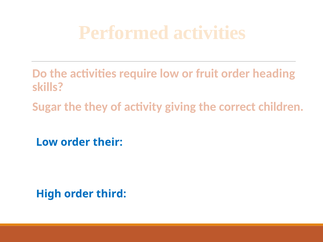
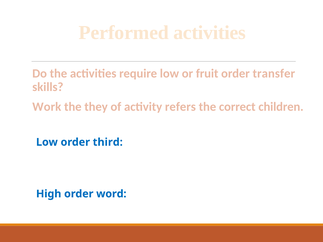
heading: heading -> transfer (274, 74)
Sugar: Sugar -> Work (47, 107)
giving: giving -> refers (180, 107)
their: their -> third (108, 142)
third: third -> word (111, 194)
